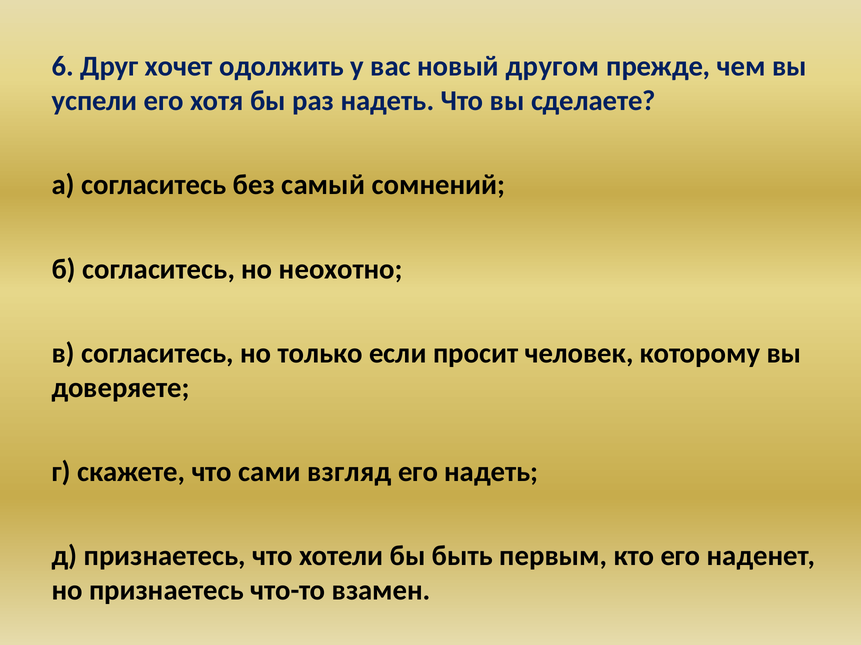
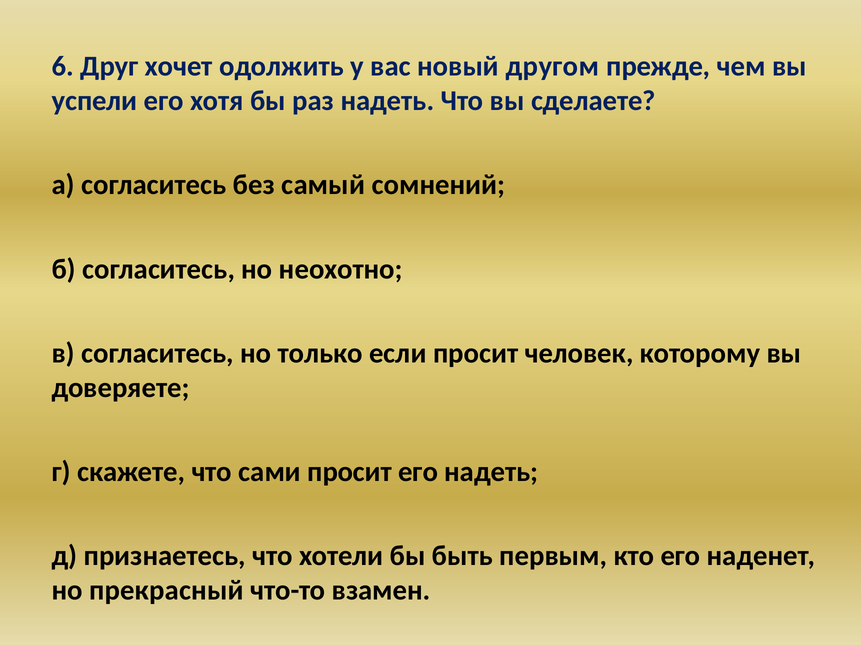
сами взгляд: взгляд -> просит (350, 472)
но признаетесь: признаетесь -> прекрасный (166, 591)
